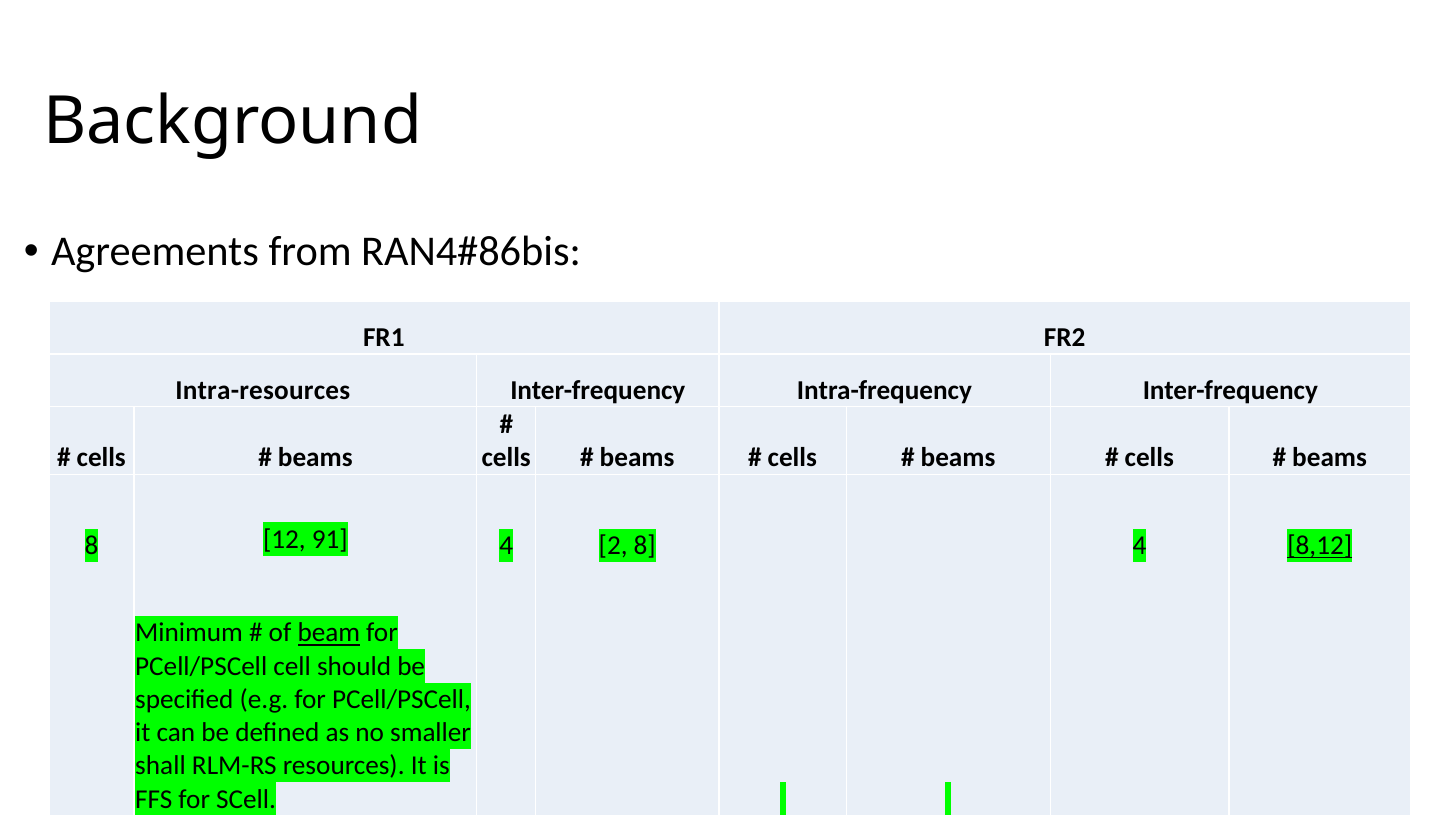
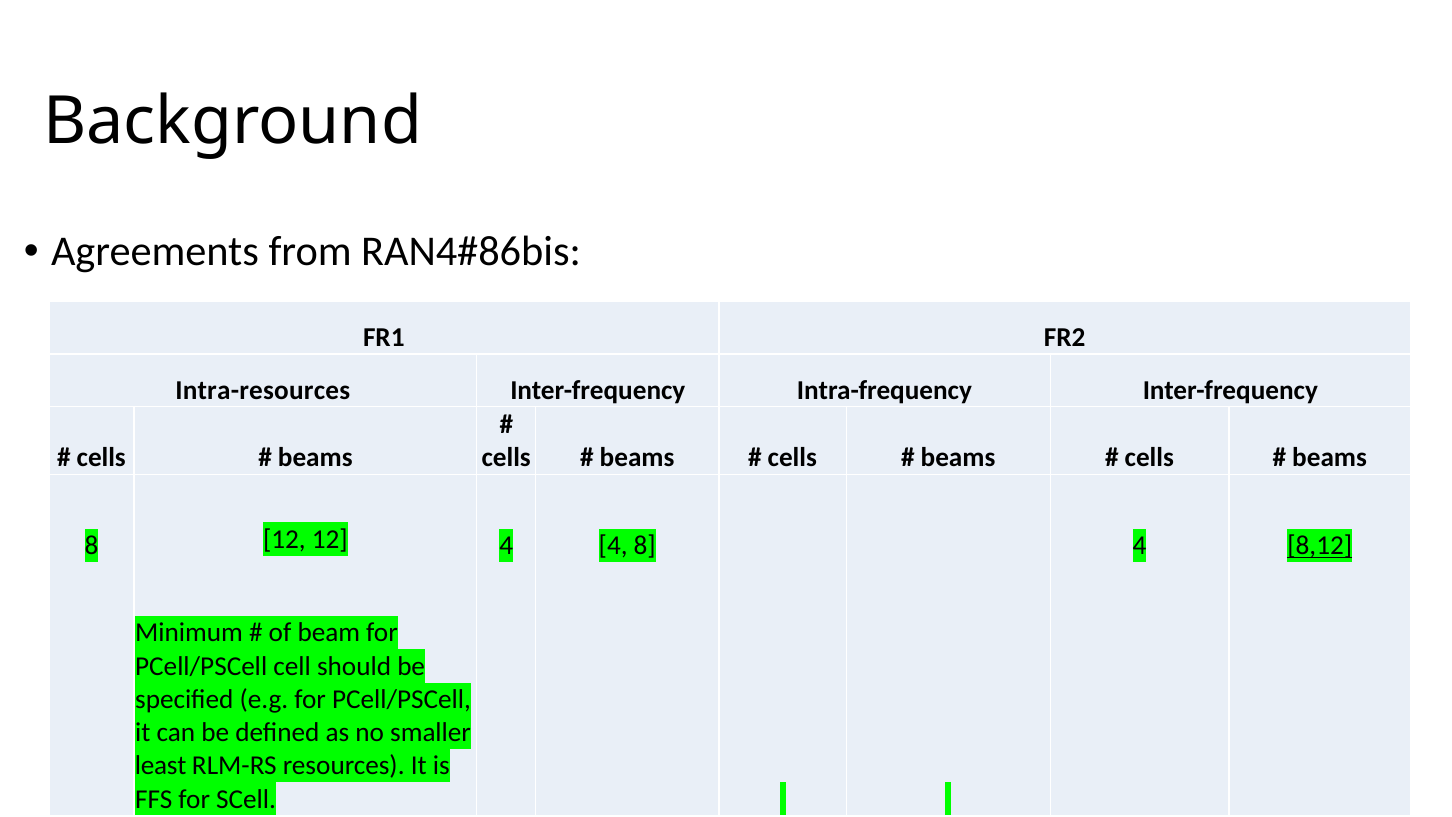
12 91: 91 -> 12 (330, 539)
4 2: 2 -> 4 (613, 546)
beam underline: present -> none (329, 633)
shall: shall -> least (161, 766)
